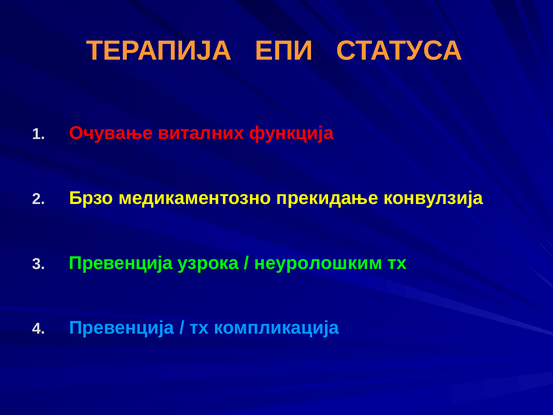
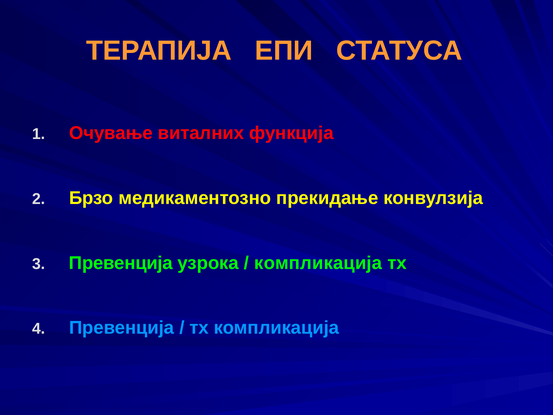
неуролошким: неуролошким -> компликација (318, 263)
